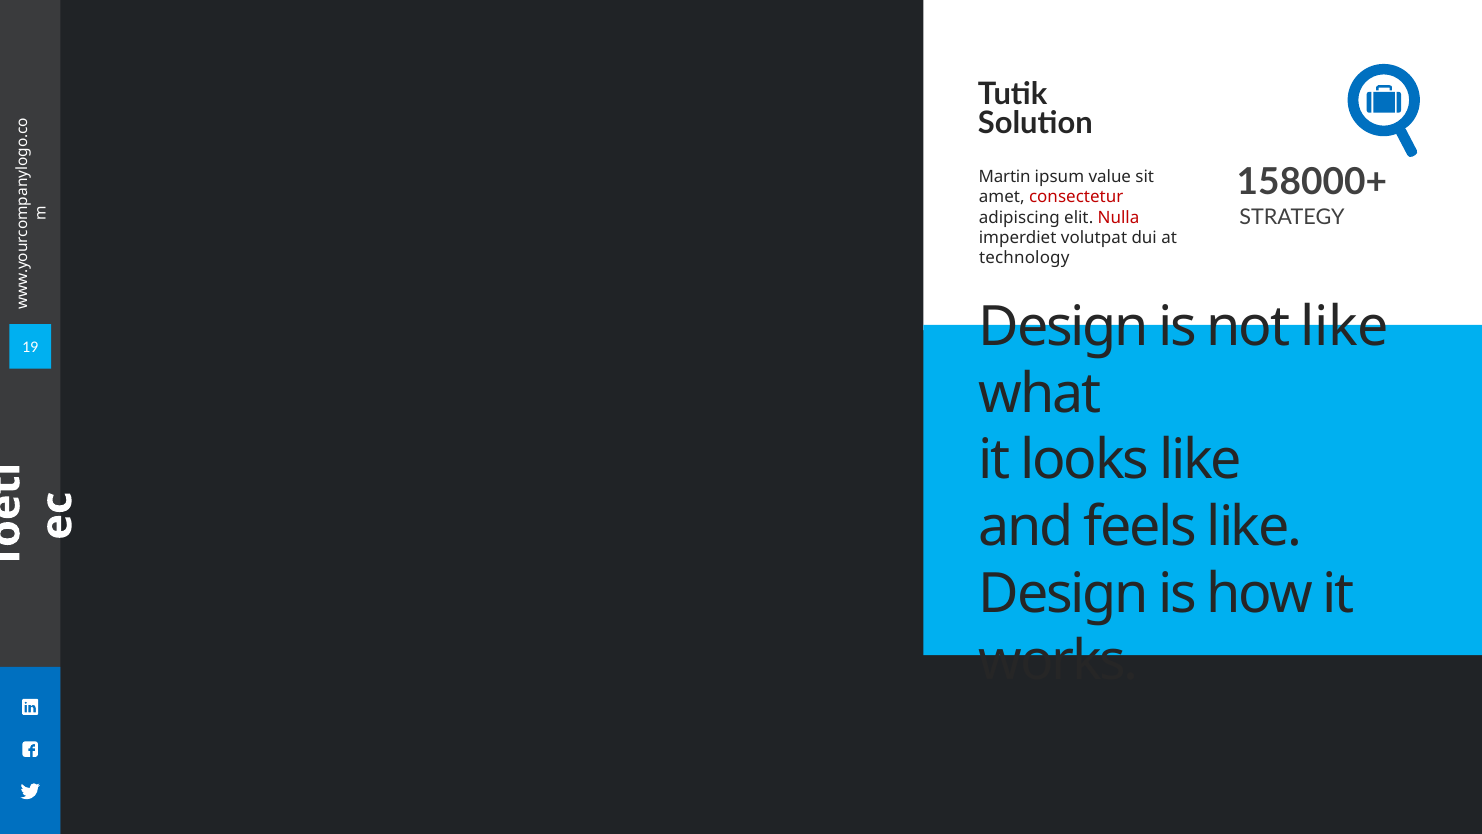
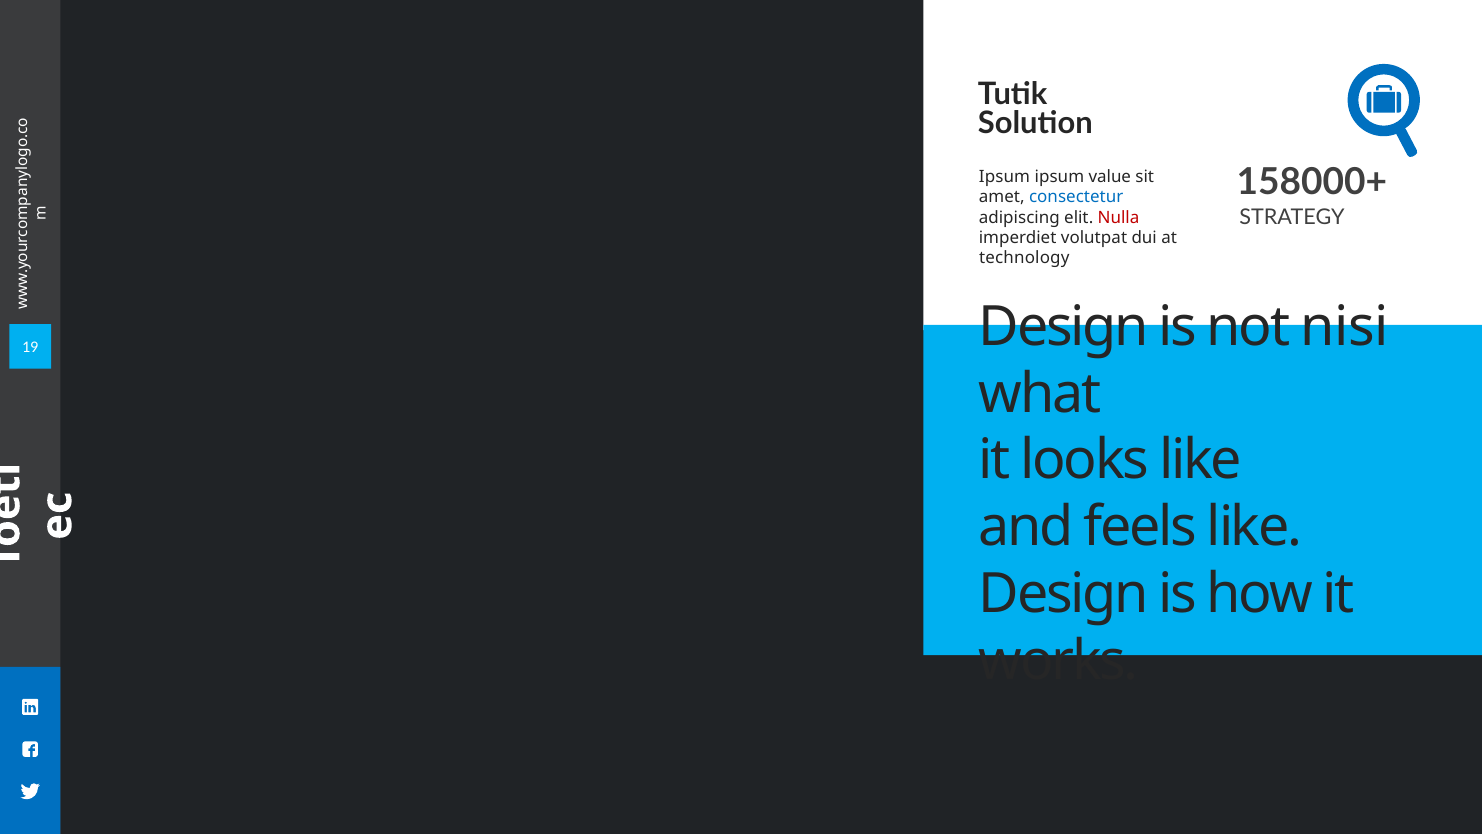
Martin: Martin -> Ipsum (1004, 177)
consectetur colour: red -> blue (1076, 197)
not like: like -> nisi (1344, 327)
